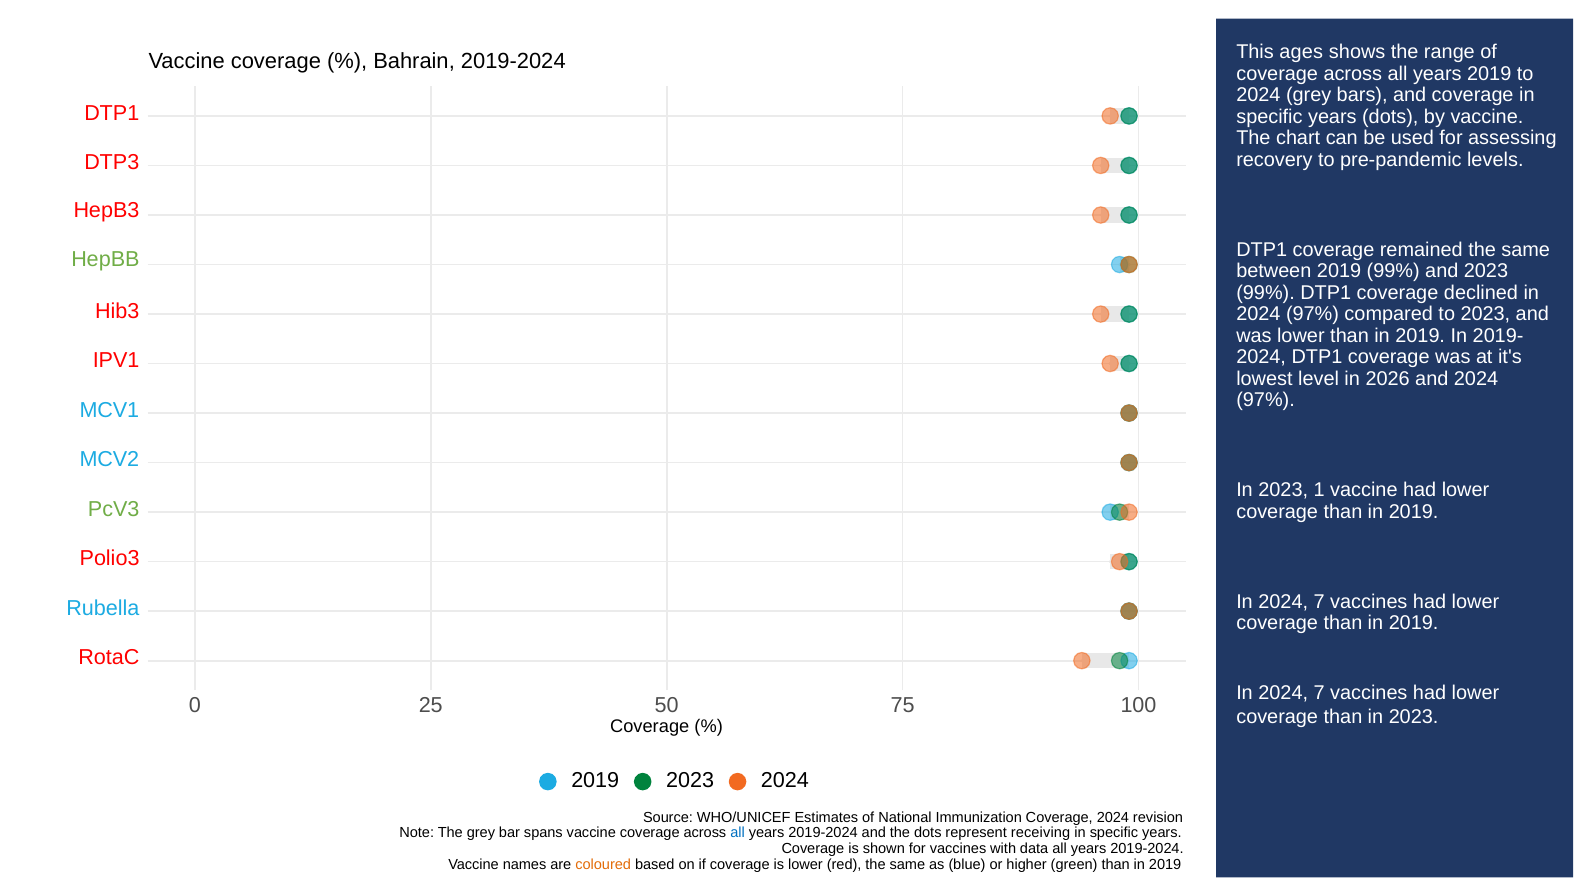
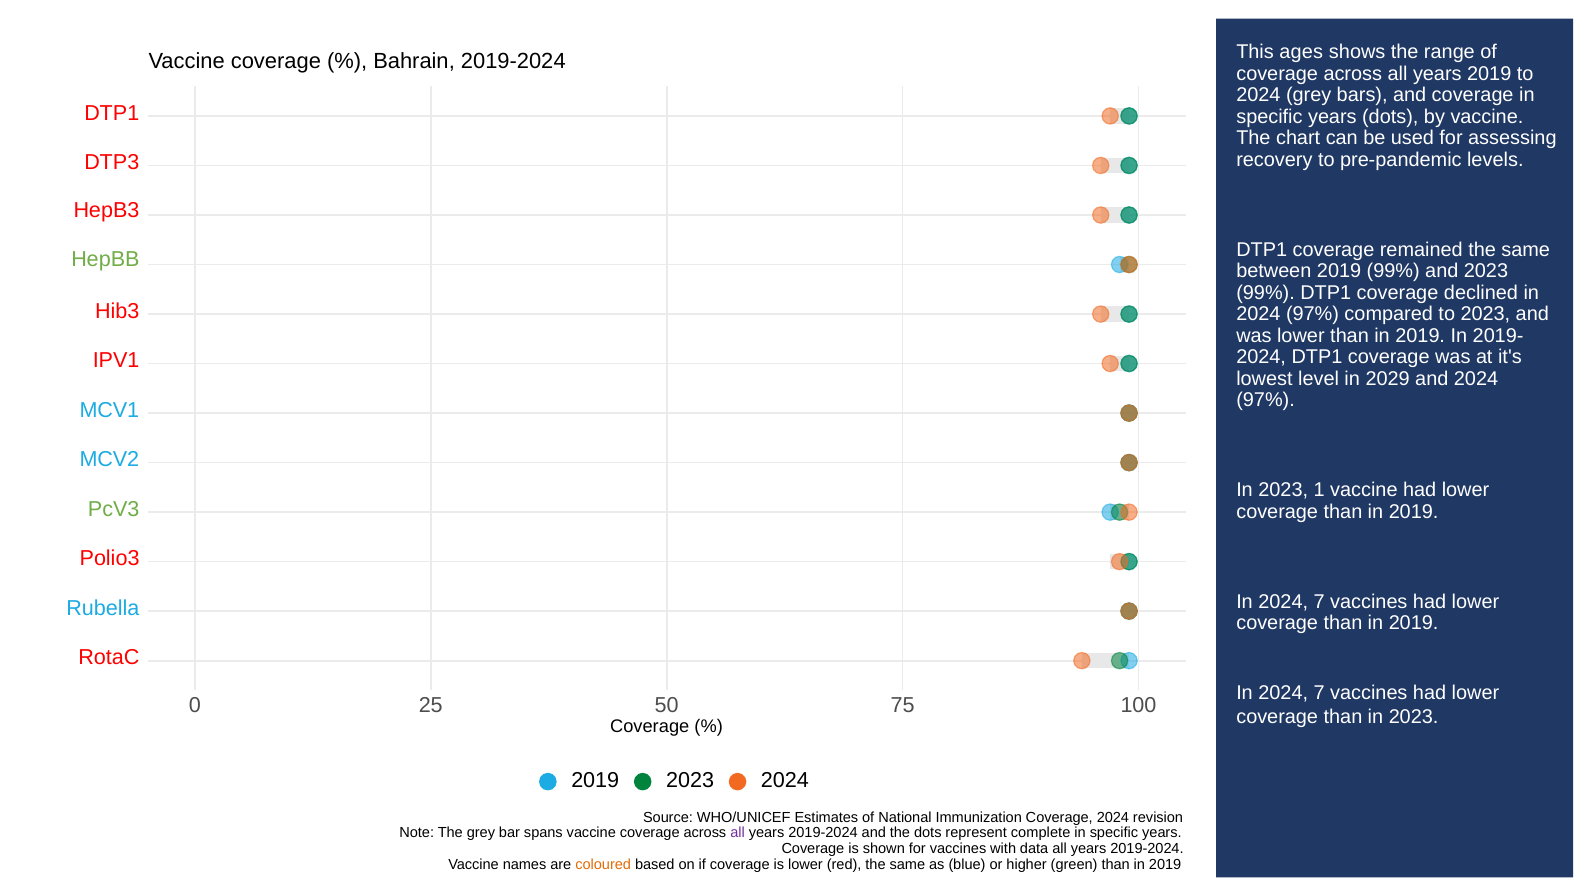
2026: 2026 -> 2029 (1388, 379)
all colour: blue -> purple (738, 833)
receiving: receiving -> complete (1041, 833)
